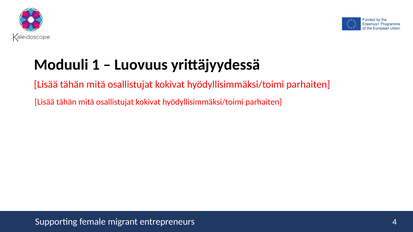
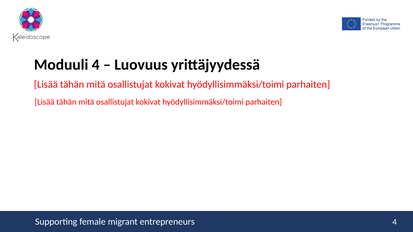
Moduuli 1: 1 -> 4 (96, 65)
